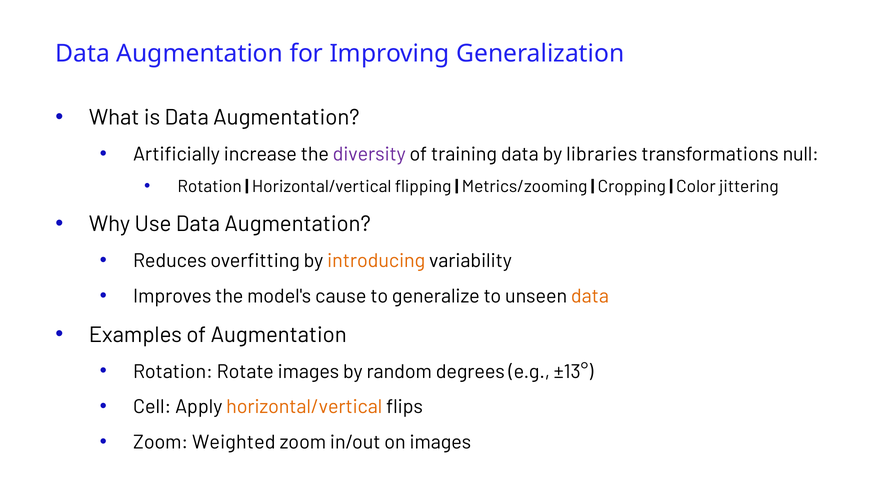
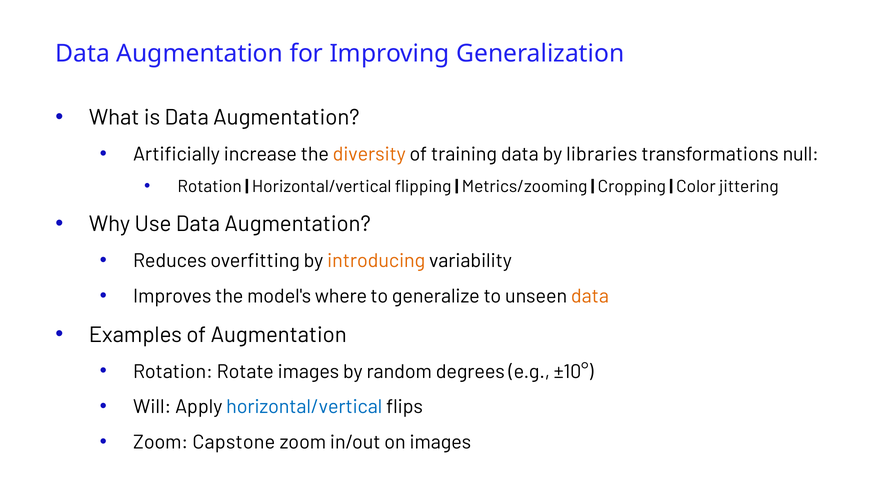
diversity colour: purple -> orange (369, 154)
cause: cause -> where (341, 296)
±13°: ±13° -> ±10° (574, 371)
Cell: Cell -> Will (152, 407)
horizontal/vertical colour: orange -> blue (304, 407)
Weighted: Weighted -> Capstone (234, 442)
